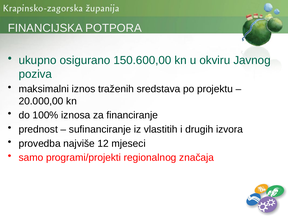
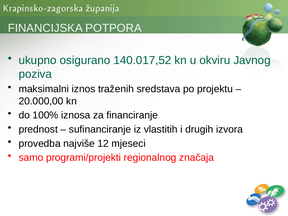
150.600,00: 150.600,00 -> 140.017,52 (142, 60)
